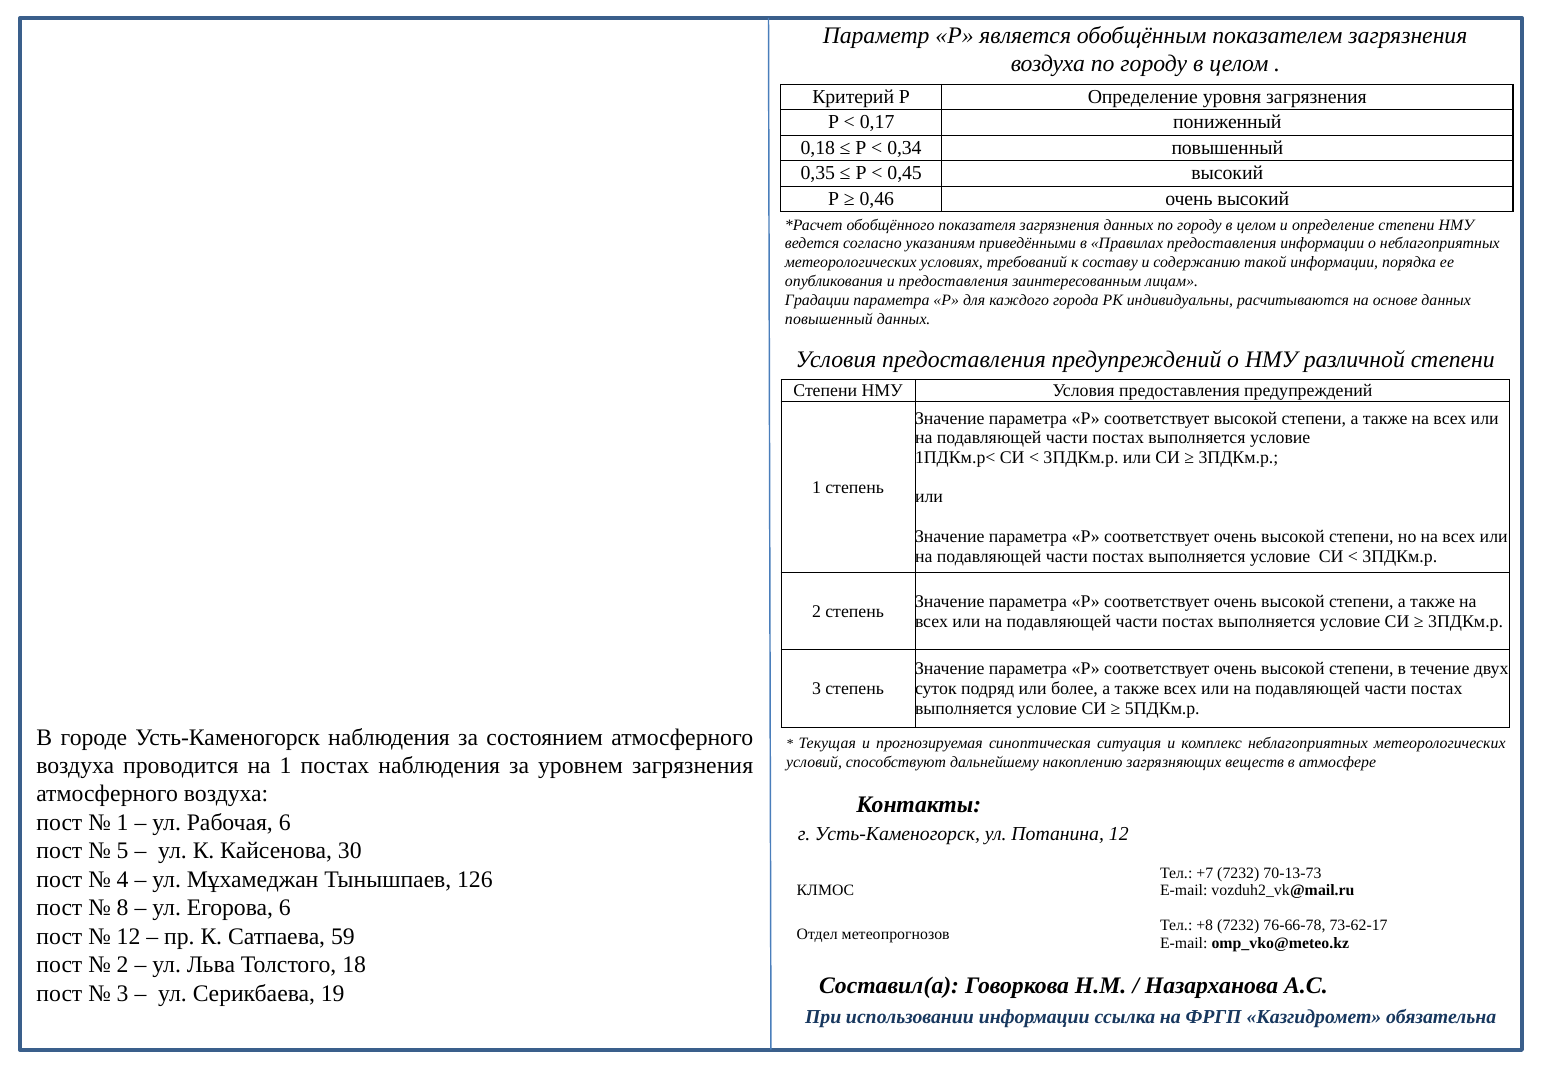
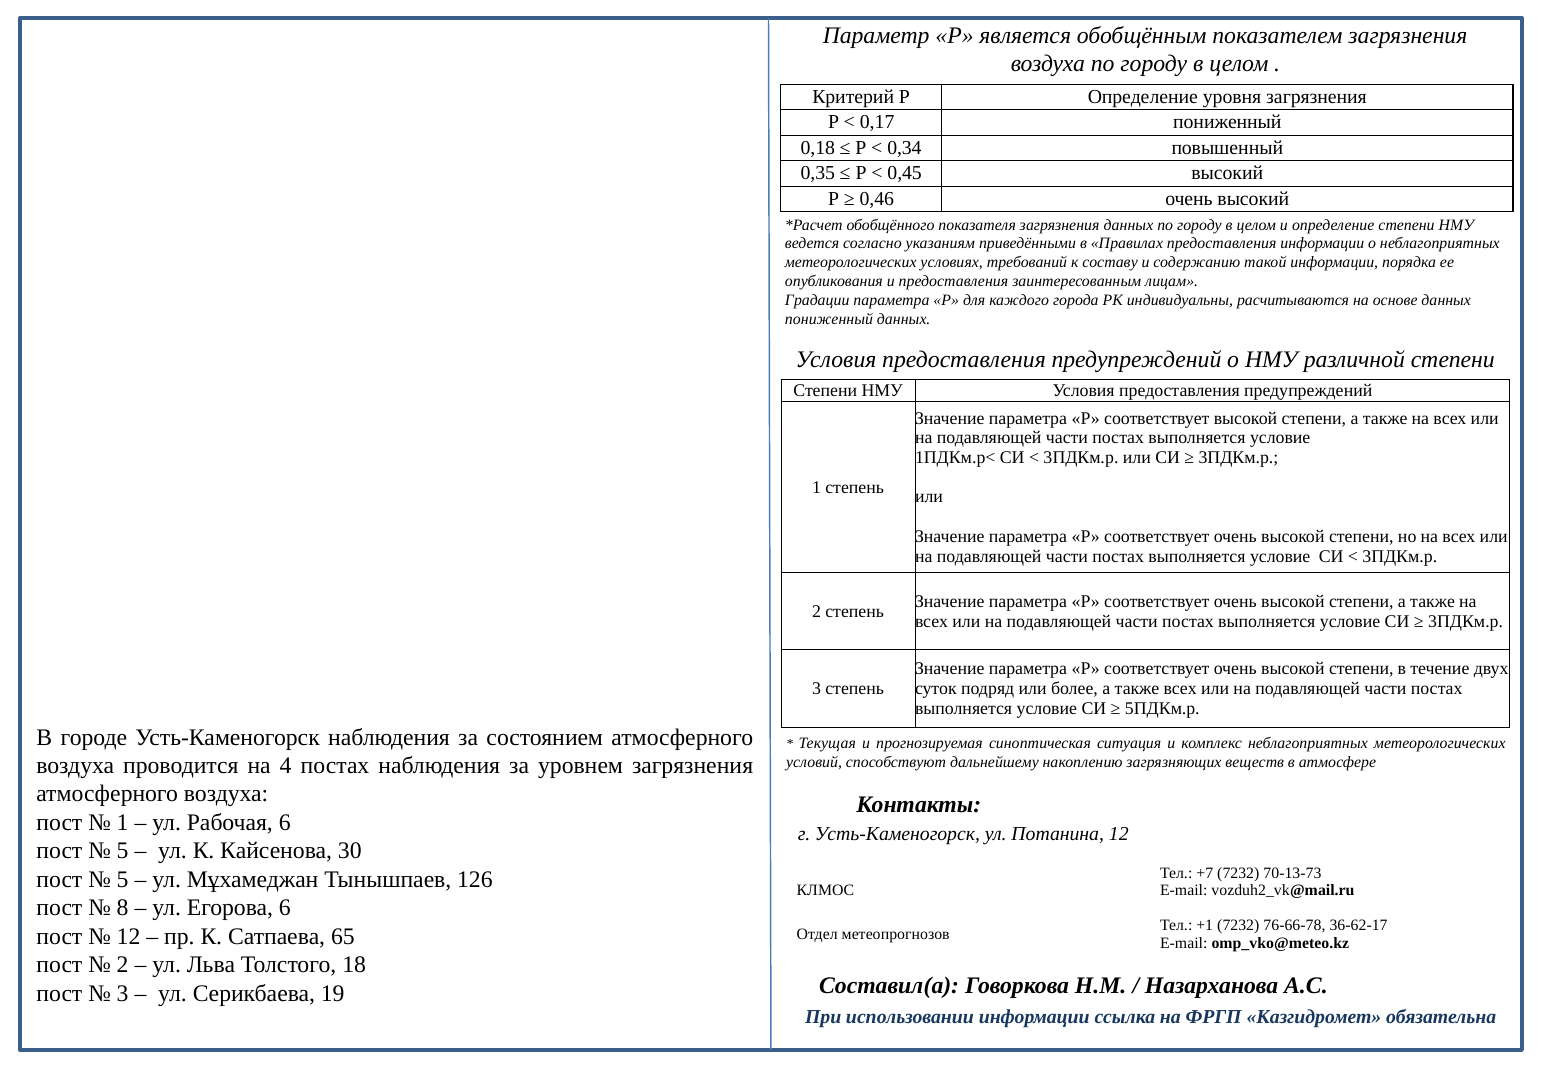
повышенный: повышенный -> пониженный (829, 319)
на 1: 1 -> 4 (286, 765)
4: 4 -> 5 (123, 879)
+8: +8 -> +1 (1205, 925)
73-62-17: 73-62-17 -> 36-62-17 (1359, 925)
59: 59 -> 65 (343, 936)
